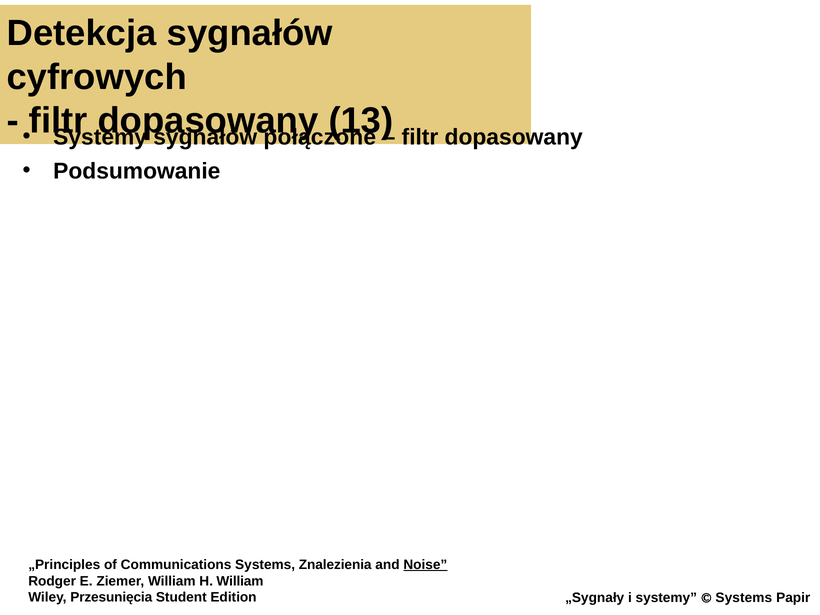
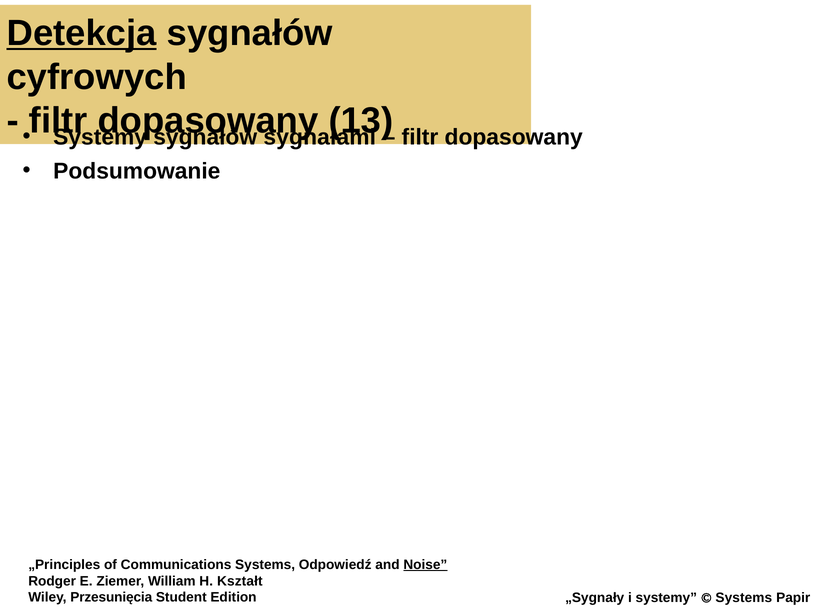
Detekcja underline: none -> present (82, 33)
połączone: połączone -> sygnałami (320, 137)
Znalezienia: Znalezienia -> Odpowiedź (335, 565)
H William: William -> Kształt (240, 581)
